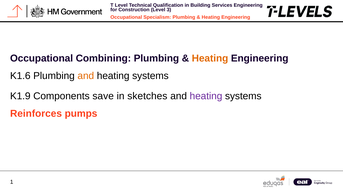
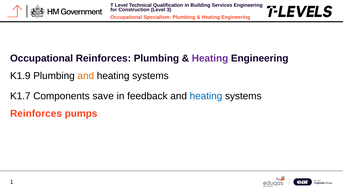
Occupational Combining: Combining -> Reinforces (103, 58)
Heating colour: orange -> purple (210, 58)
K1.6: K1.6 -> K1.9 (20, 76)
K1.9: K1.9 -> K1.7 (20, 96)
sketches: sketches -> feedback (147, 96)
heating colour: purple -> blue (206, 96)
